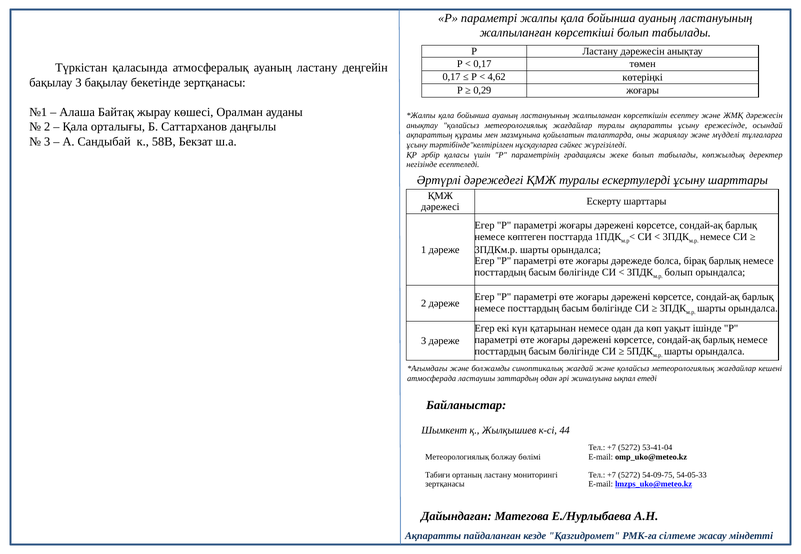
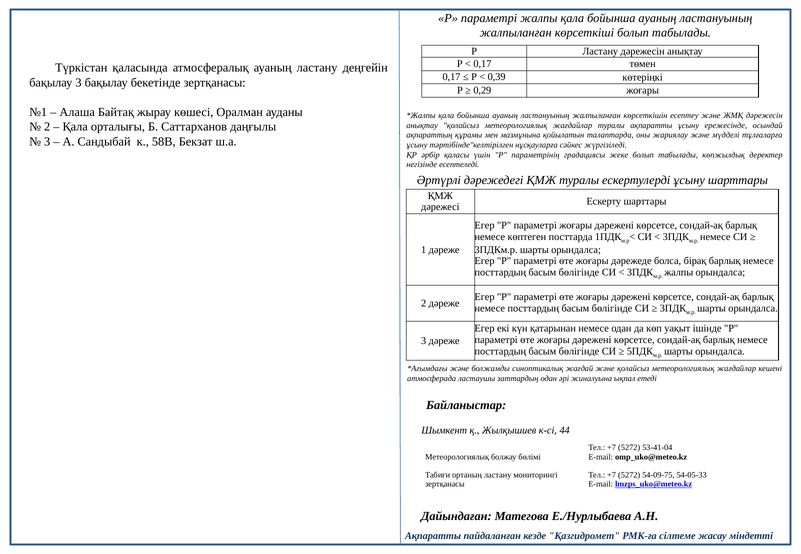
4,62: 4,62 -> 0,39 (497, 77)
болып: болып -> жалпы (679, 273)
